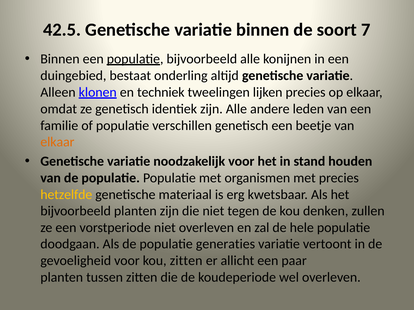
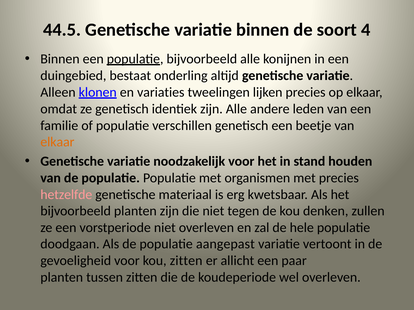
42.5: 42.5 -> 44.5 (62, 30)
7: 7 -> 4 (366, 30)
techniek: techniek -> variaties (161, 92)
hetzelfde colour: yellow -> pink (66, 195)
generaties: generaties -> aangepast (225, 244)
